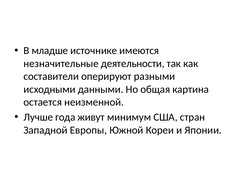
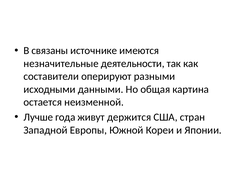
младше: младше -> связаны (50, 51)
минимум: минимум -> держится (129, 117)
